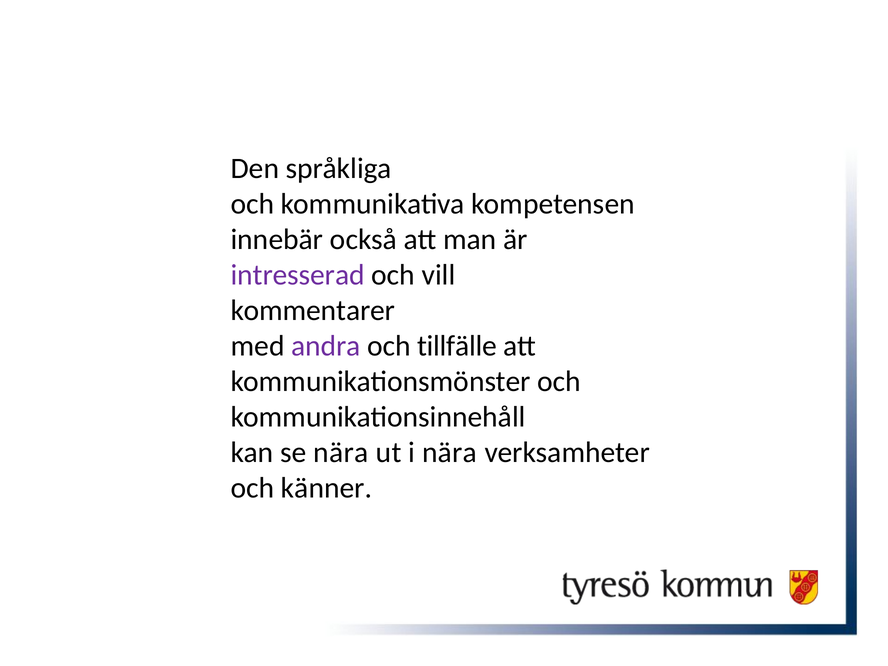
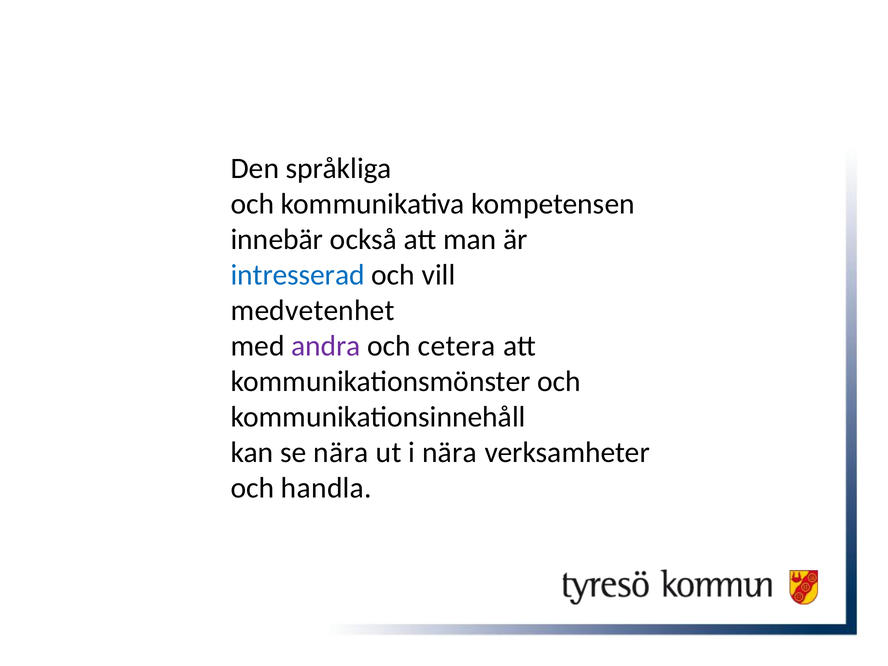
intresserad colour: purple -> blue (298, 275)
kommentarer: kommentarer -> medvetenhet (313, 310)
tillfälle: tillfälle -> cetera (457, 346)
känner: känner -> handla (326, 488)
